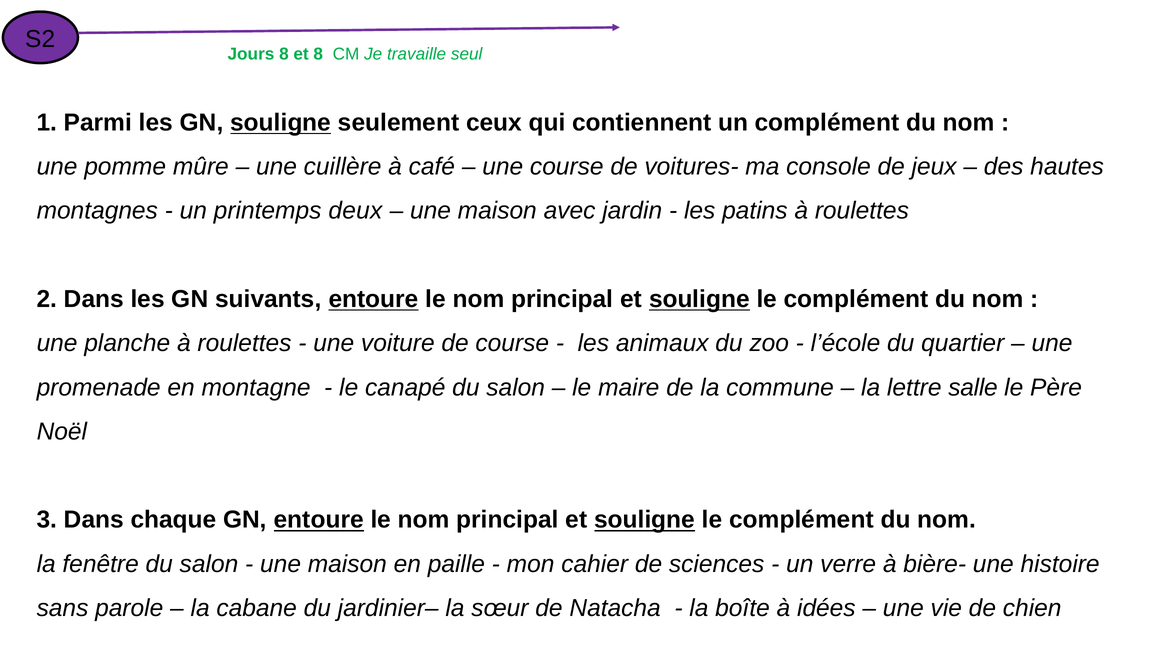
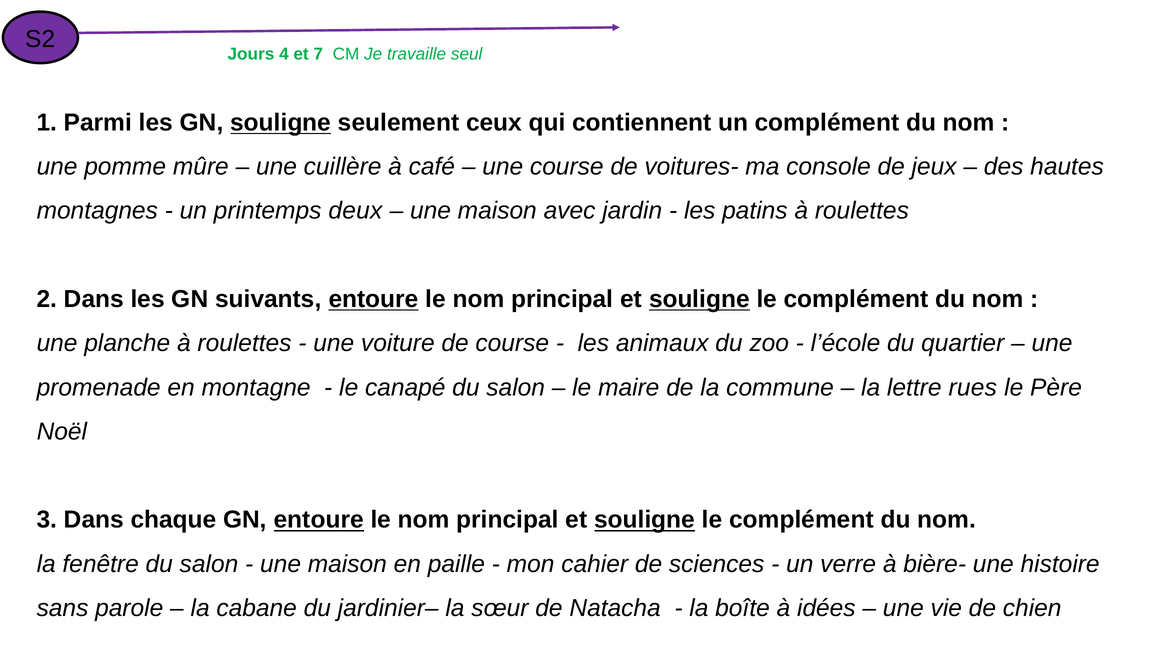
Jours 8: 8 -> 4 (284, 54)
et 8: 8 -> 7 (318, 54)
salle: salle -> rues (973, 387)
